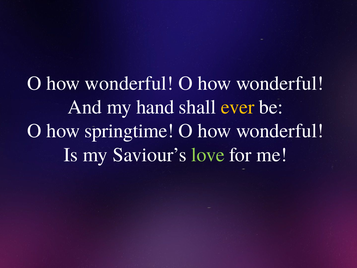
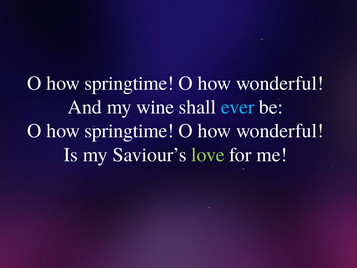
wonderful: wonderful -> springtime (129, 83)
hand: hand -> wine (155, 107)
ever colour: yellow -> light blue (238, 107)
